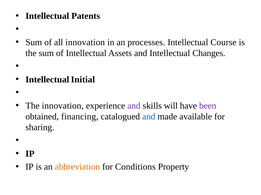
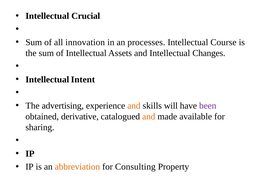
Patents: Patents -> Crucial (86, 16)
Initial: Initial -> Intent (83, 80)
The innovation: innovation -> advertising (63, 106)
and colour: purple -> orange (134, 106)
financing: financing -> derivative (80, 117)
and colour: blue -> orange (149, 117)
Conditions: Conditions -> Consulting (135, 167)
